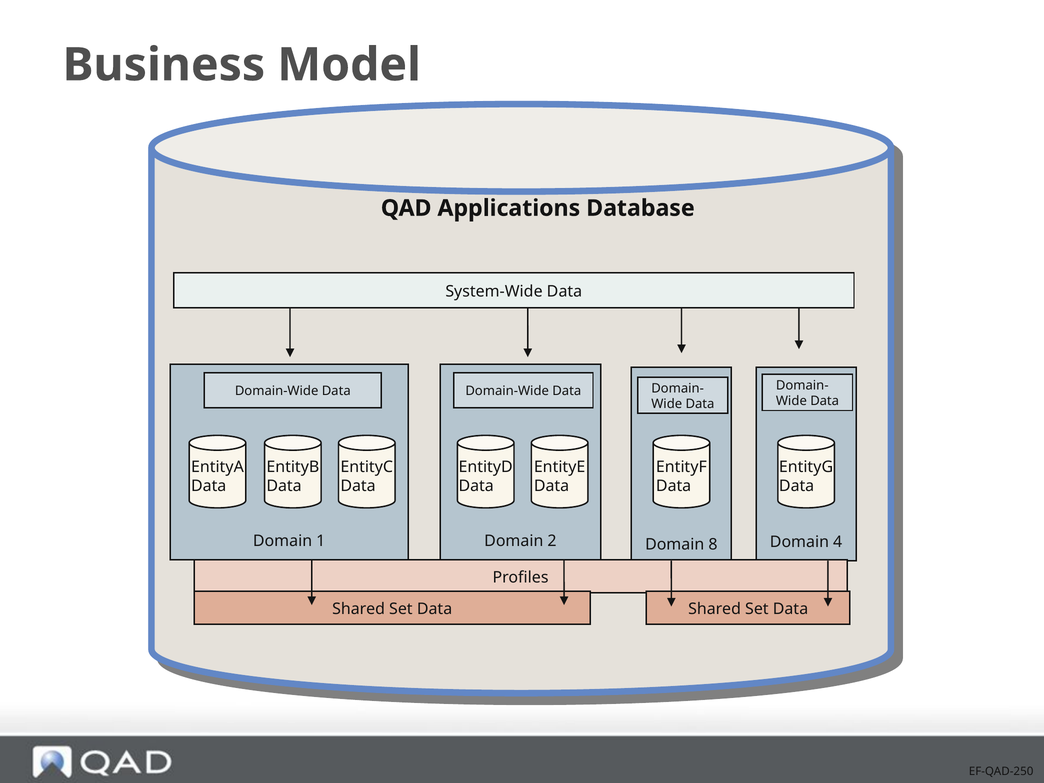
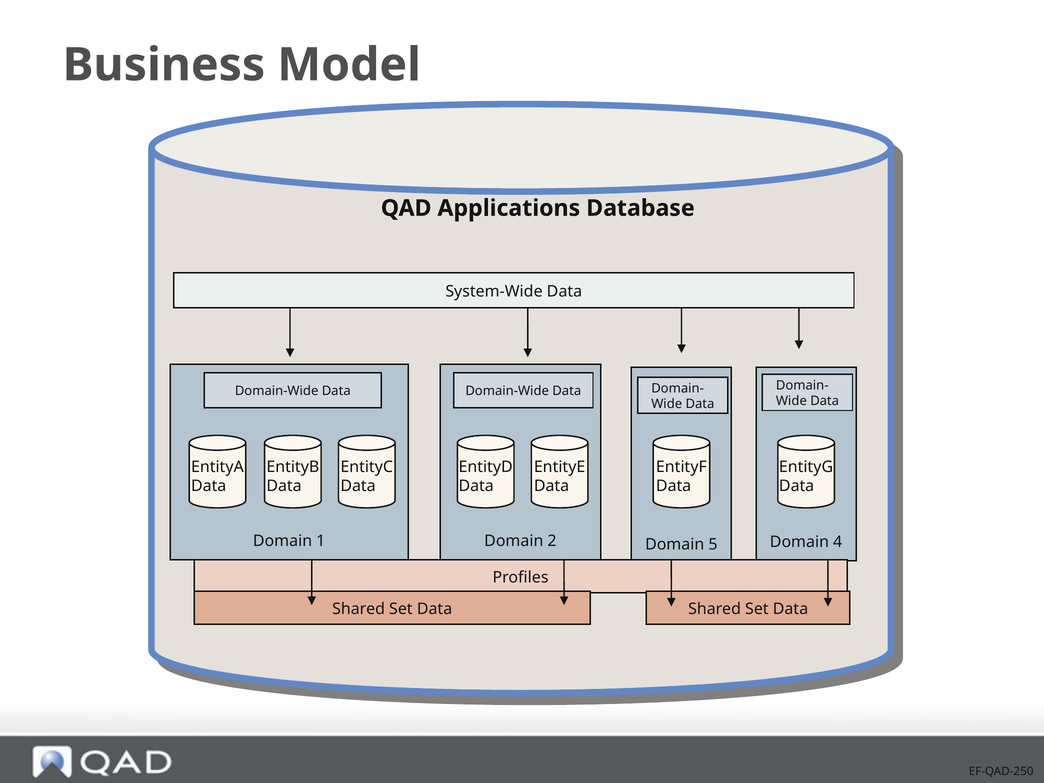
8: 8 -> 5 (713, 545)
